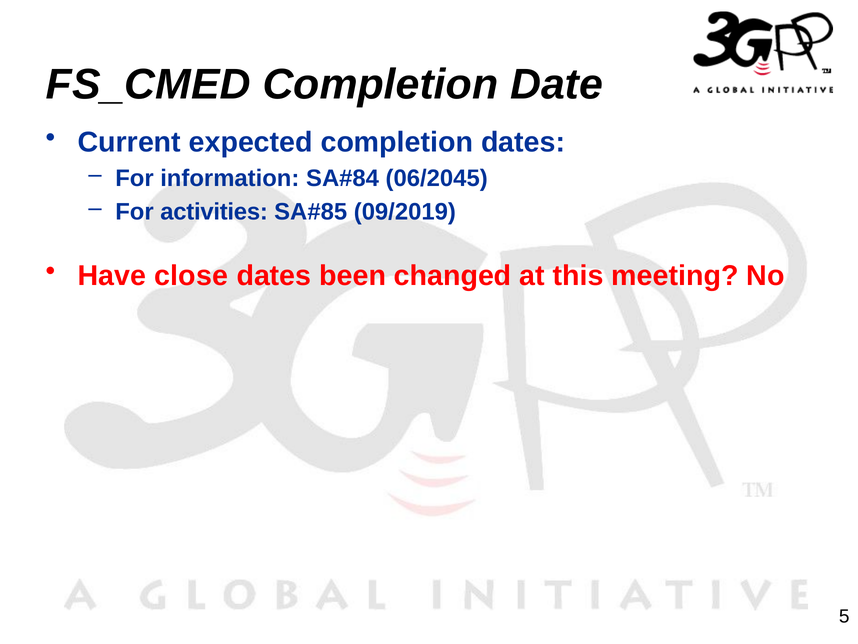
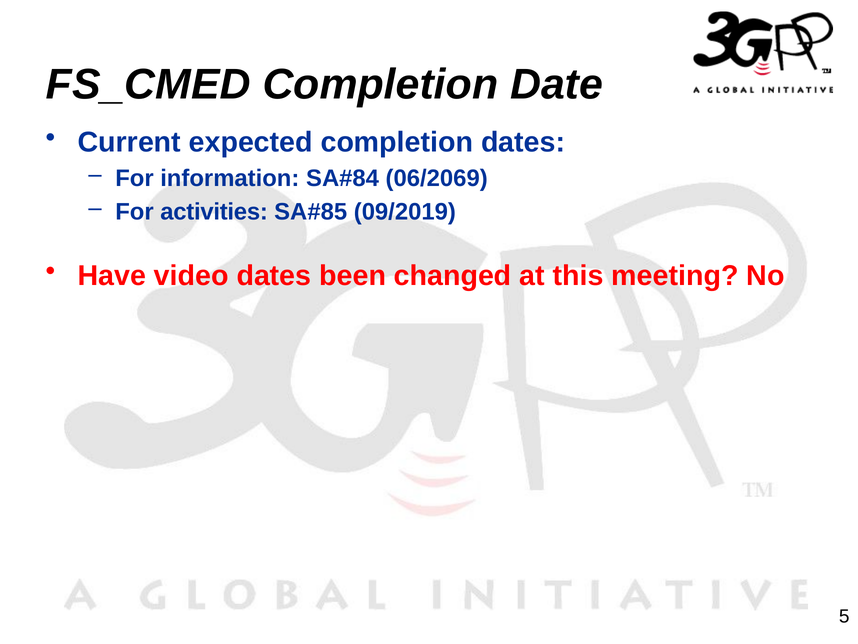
06/2045: 06/2045 -> 06/2069 (437, 178)
close: close -> video (191, 276)
